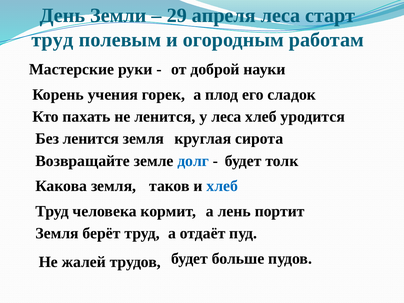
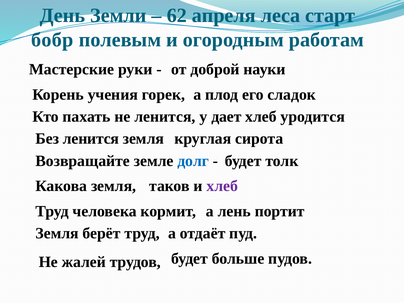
29: 29 -> 62 (177, 16)
труд: труд -> бобр (52, 40)
у леса: леса -> дает (226, 117)
хлеб colour: blue -> purple (222, 186)
